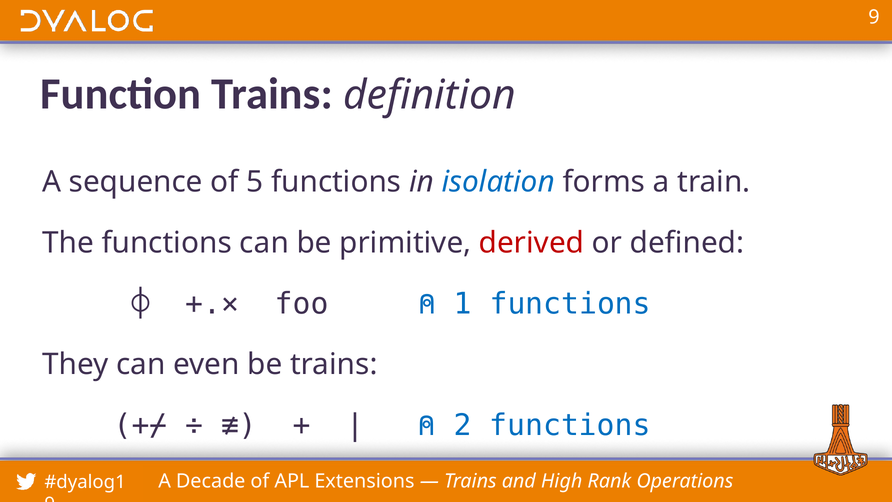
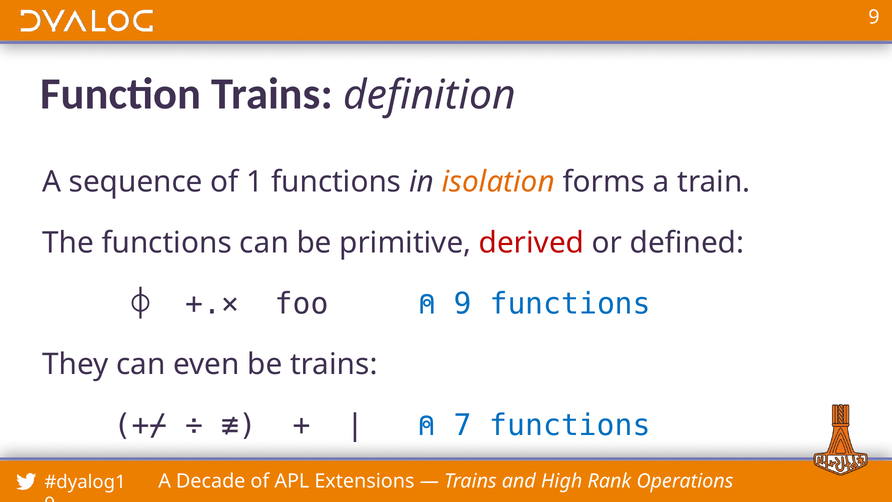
5: 5 -> 1 (255, 182)
isolation colour: blue -> orange (498, 182)
1: 1 -> 9 (463, 304)
2: 2 -> 7 (463, 425)
